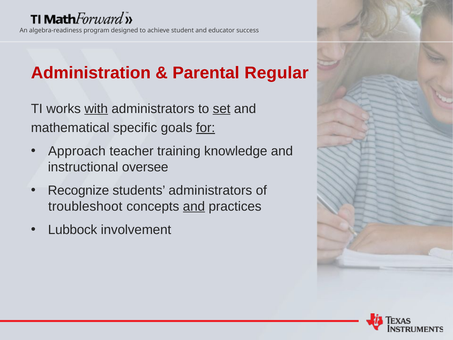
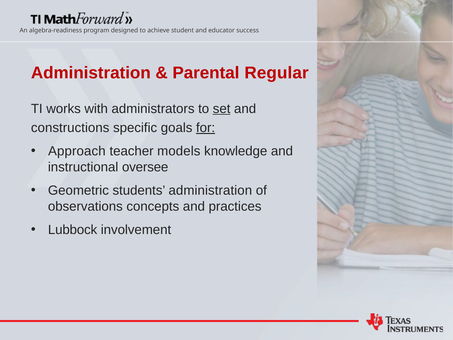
with underline: present -> none (96, 109)
mathematical: mathematical -> constructions (70, 128)
training: training -> models (179, 151)
Recognize: Recognize -> Geometric (78, 190)
students administrators: administrators -> administration (210, 190)
troubleshoot: troubleshoot -> observations (85, 206)
and underline: present -> none (194, 206)
